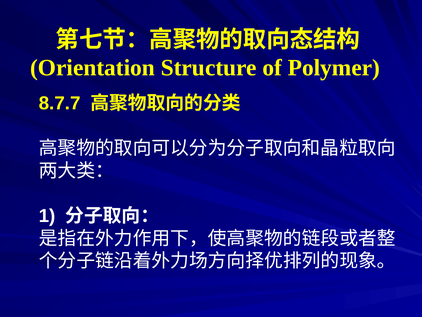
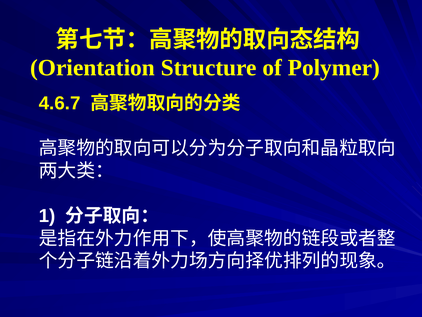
8.7.7: 8.7.7 -> 4.6.7 (60, 103)
